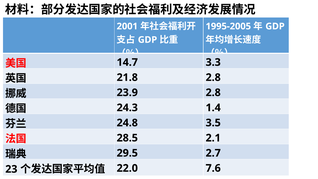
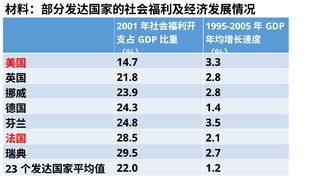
7.6: 7.6 -> 1.2 (213, 168)
